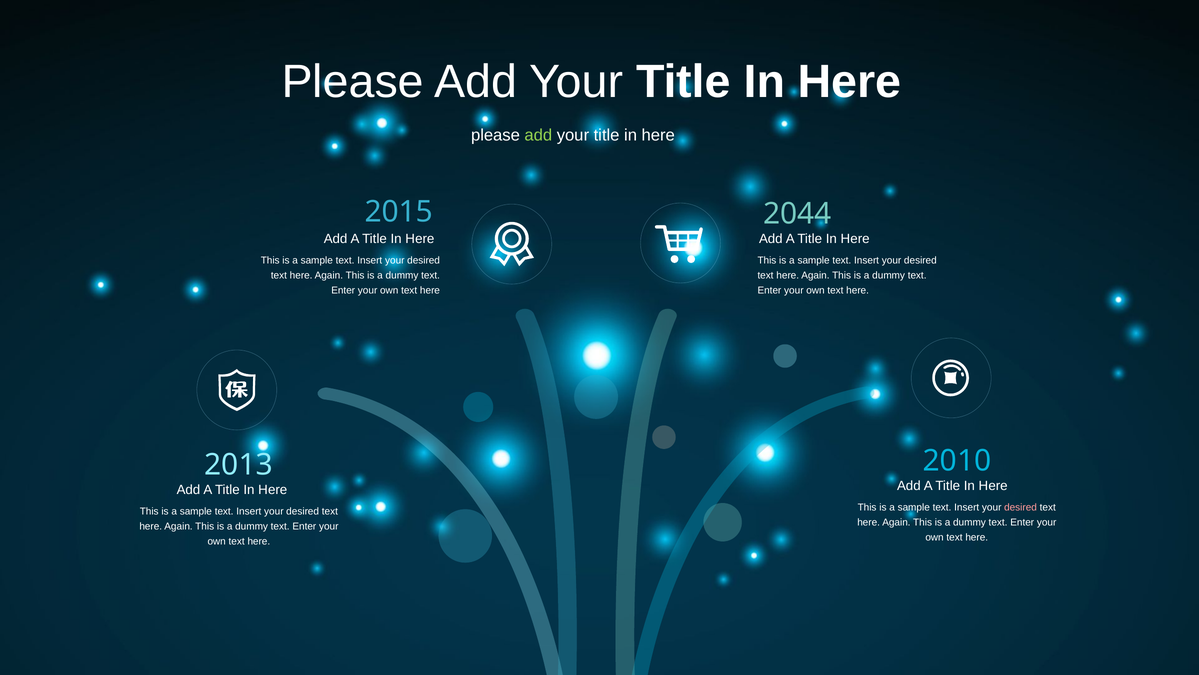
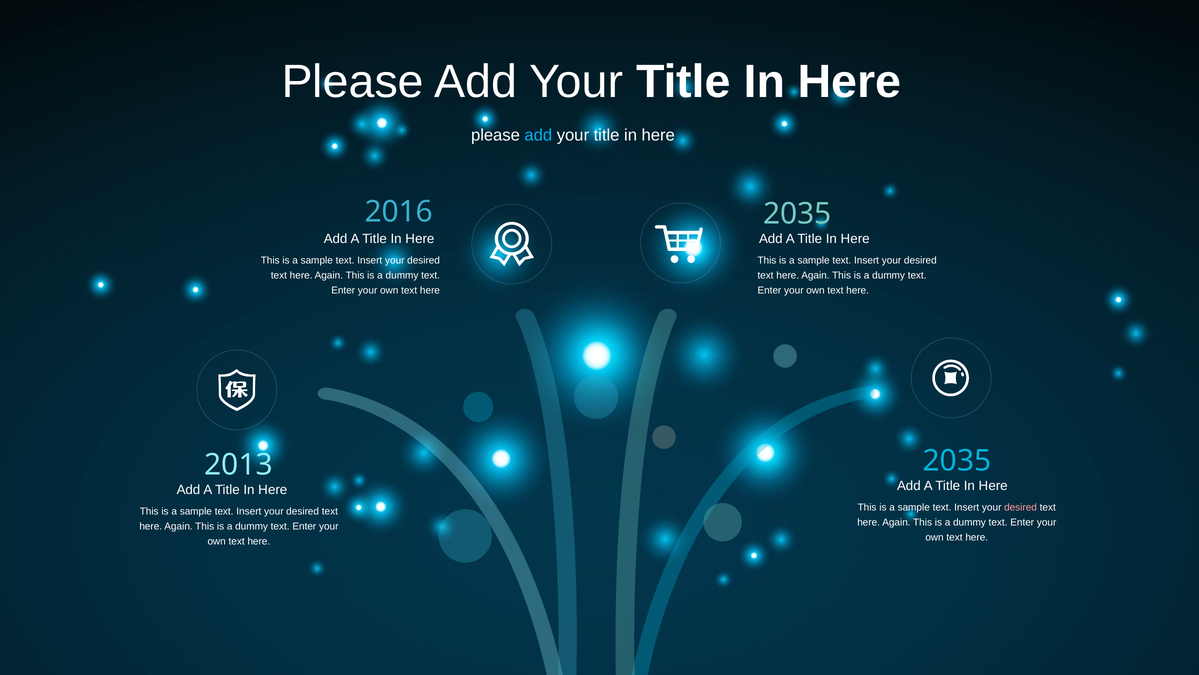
add colour: light green -> light blue (538, 135)
2015: 2015 -> 2016 (399, 211)
2044: 2044 -> 2035 (797, 213)
2010: 2010 -> 2035 (957, 461)
